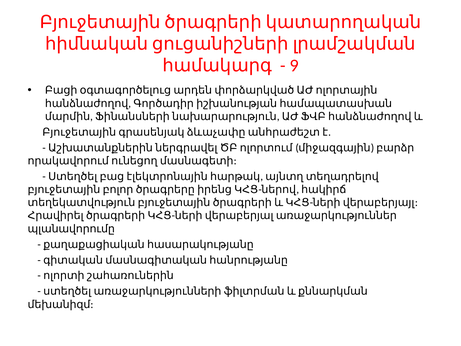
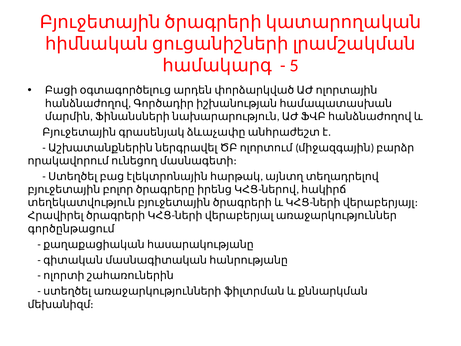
9: 9 -> 5 (294, 65)
պլանավորումը: պլանավորումը -> գործընթացում (71, 229)
